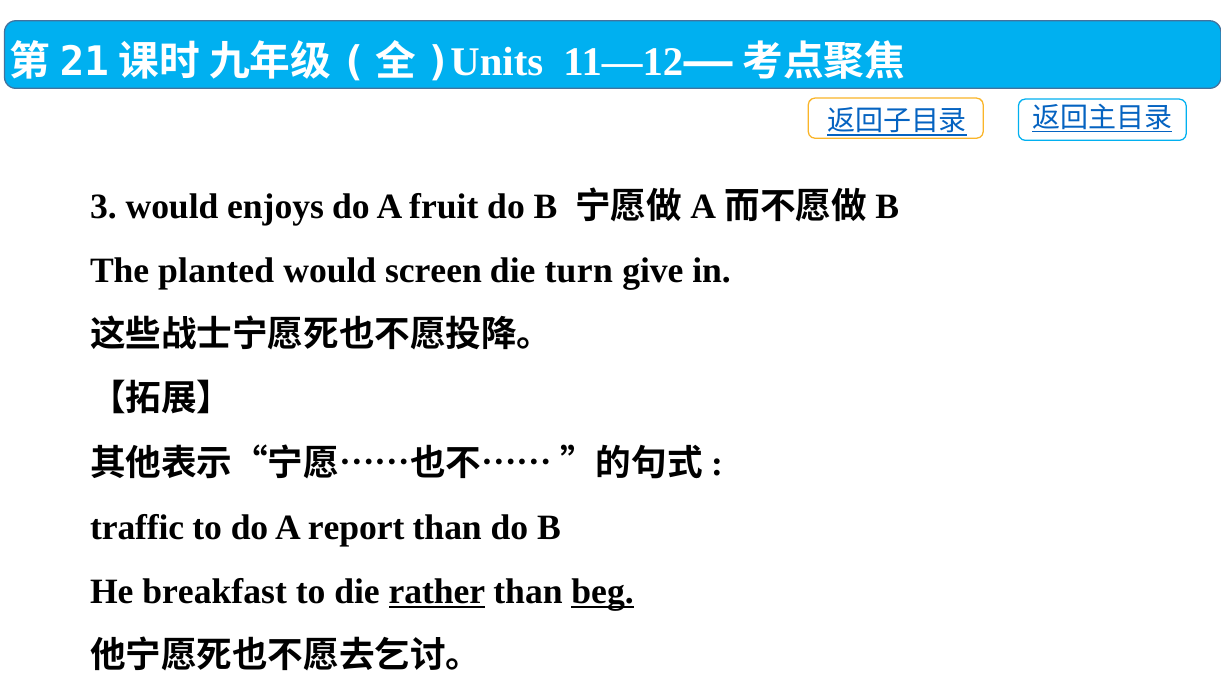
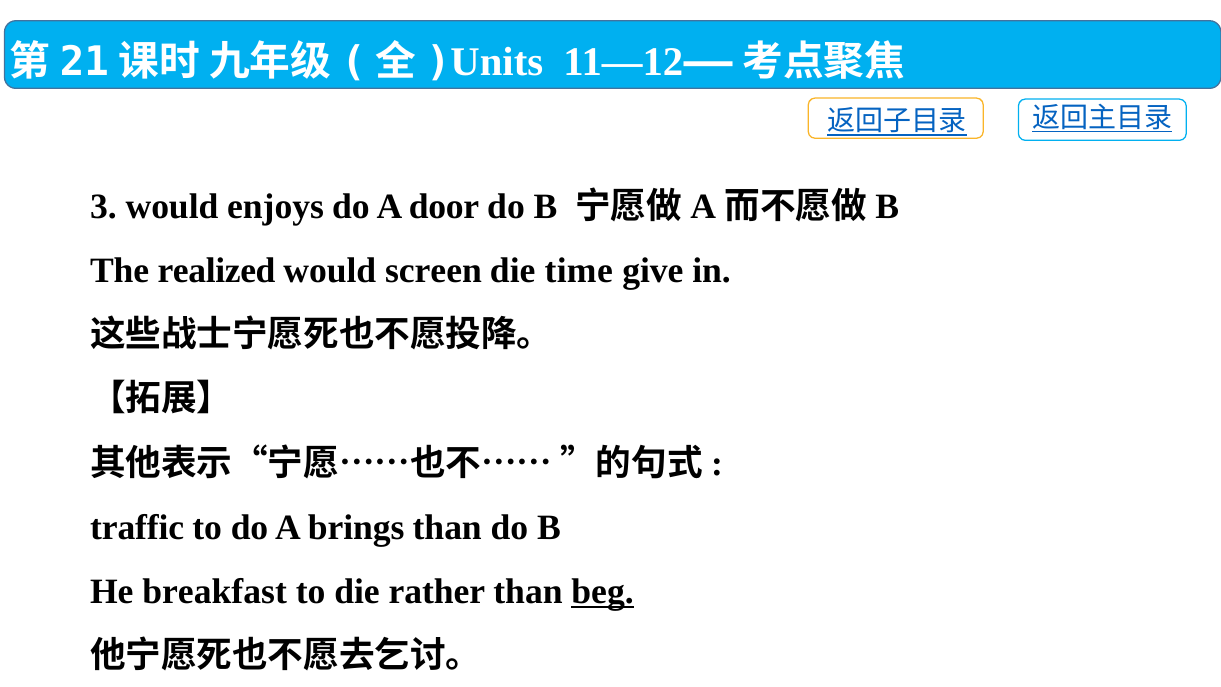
fruit: fruit -> door (444, 207)
planted: planted -> realized (217, 271)
turn: turn -> time (579, 271)
report: report -> brings (356, 527)
rather underline: present -> none (437, 591)
